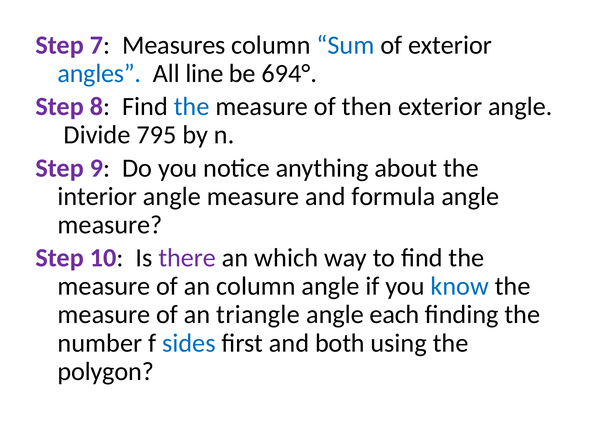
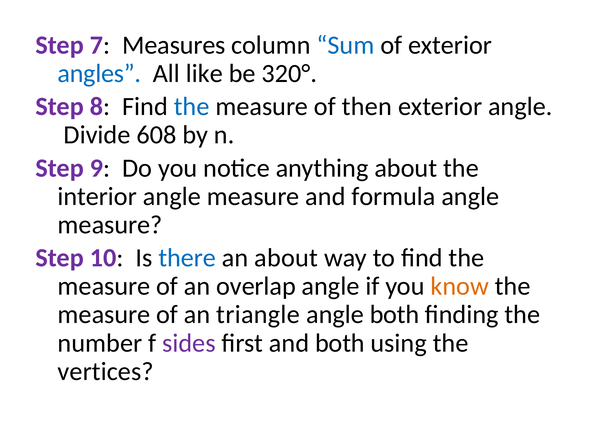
line: line -> like (204, 74)
694°: 694° -> 320° (289, 74)
795: 795 -> 608 (156, 135)
there colour: purple -> blue (187, 258)
an which: which -> about (286, 258)
an column: column -> overlap (256, 286)
know colour: blue -> orange (460, 286)
angle each: each -> both (395, 315)
sides colour: blue -> purple (189, 343)
polygon: polygon -> vertices (106, 372)
